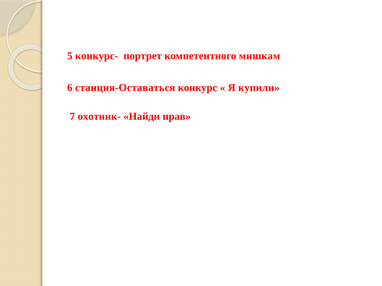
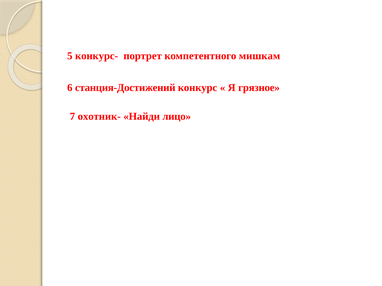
станция-Оставаться: станция-Оставаться -> станция-Достижений (125, 88)
купили: купили -> грязное (259, 88)
прав: прав -> лицо (177, 116)
